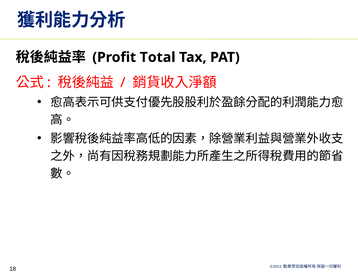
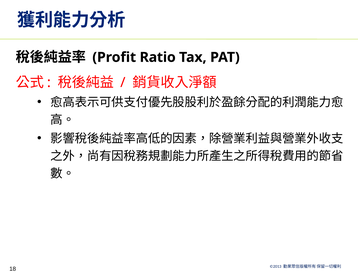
Total: Total -> Ratio (158, 57)
